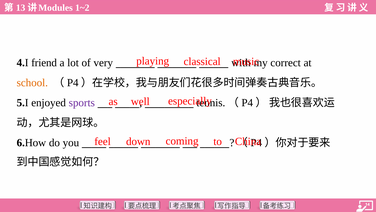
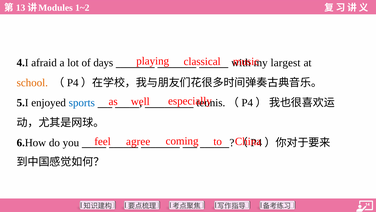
friend: friend -> afraid (44, 63)
very: very -> days (103, 63)
correct: correct -> largest (286, 63)
sports colour: purple -> blue (82, 103)
down: down -> agree (138, 141)
